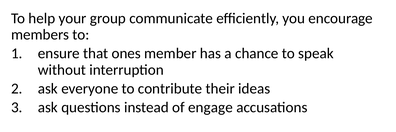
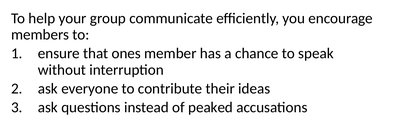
engage: engage -> peaked (211, 107)
